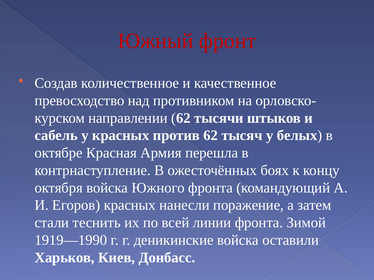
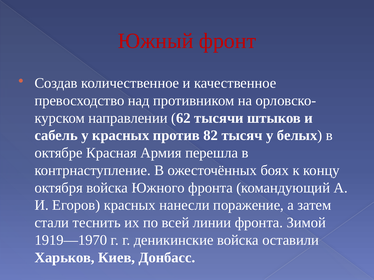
против 62: 62 -> 82 (211, 136)
1919—1990: 1919—1990 -> 1919—1970 (71, 240)
